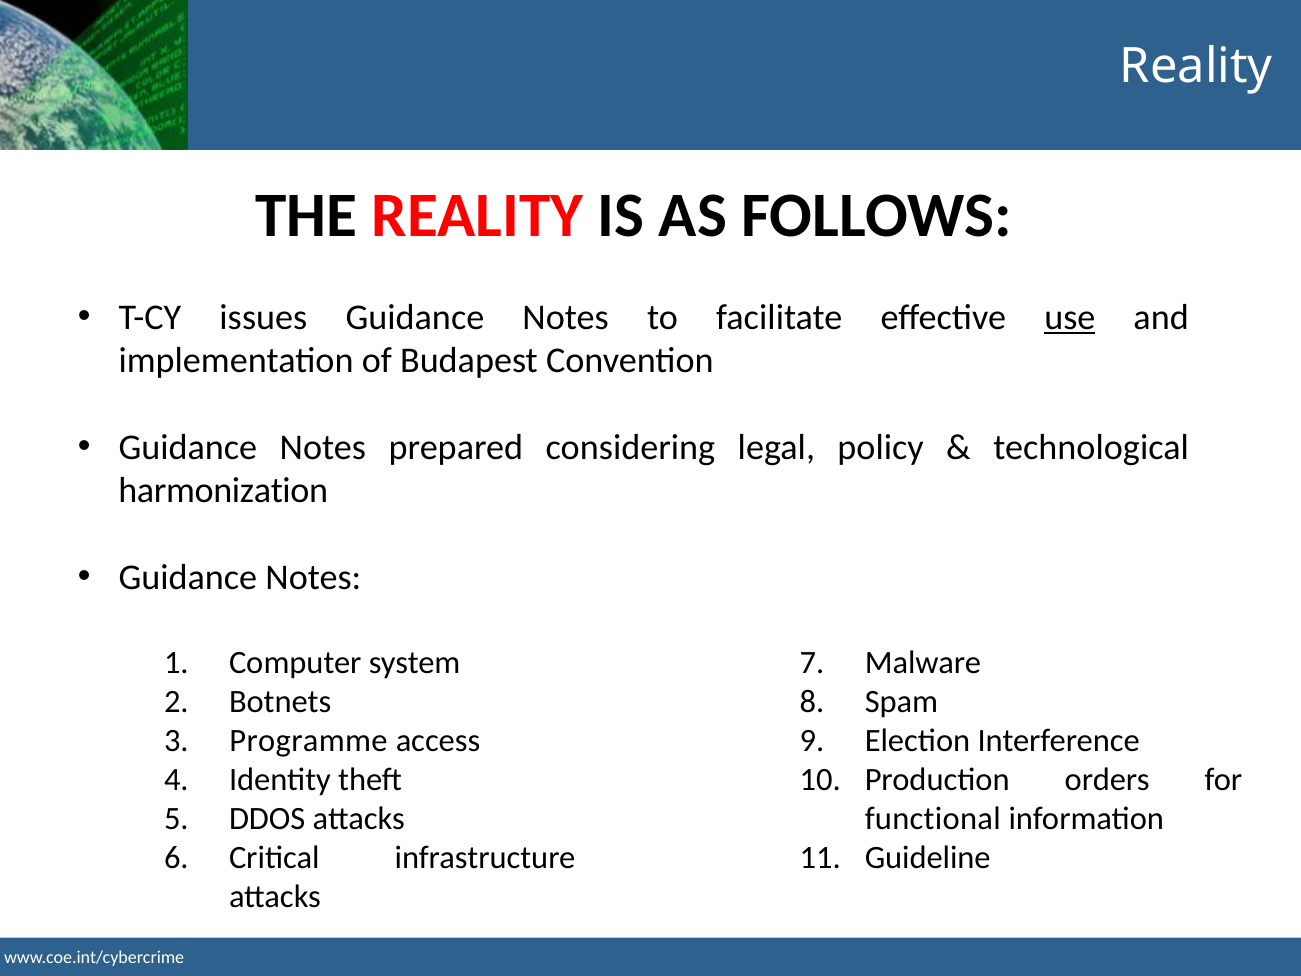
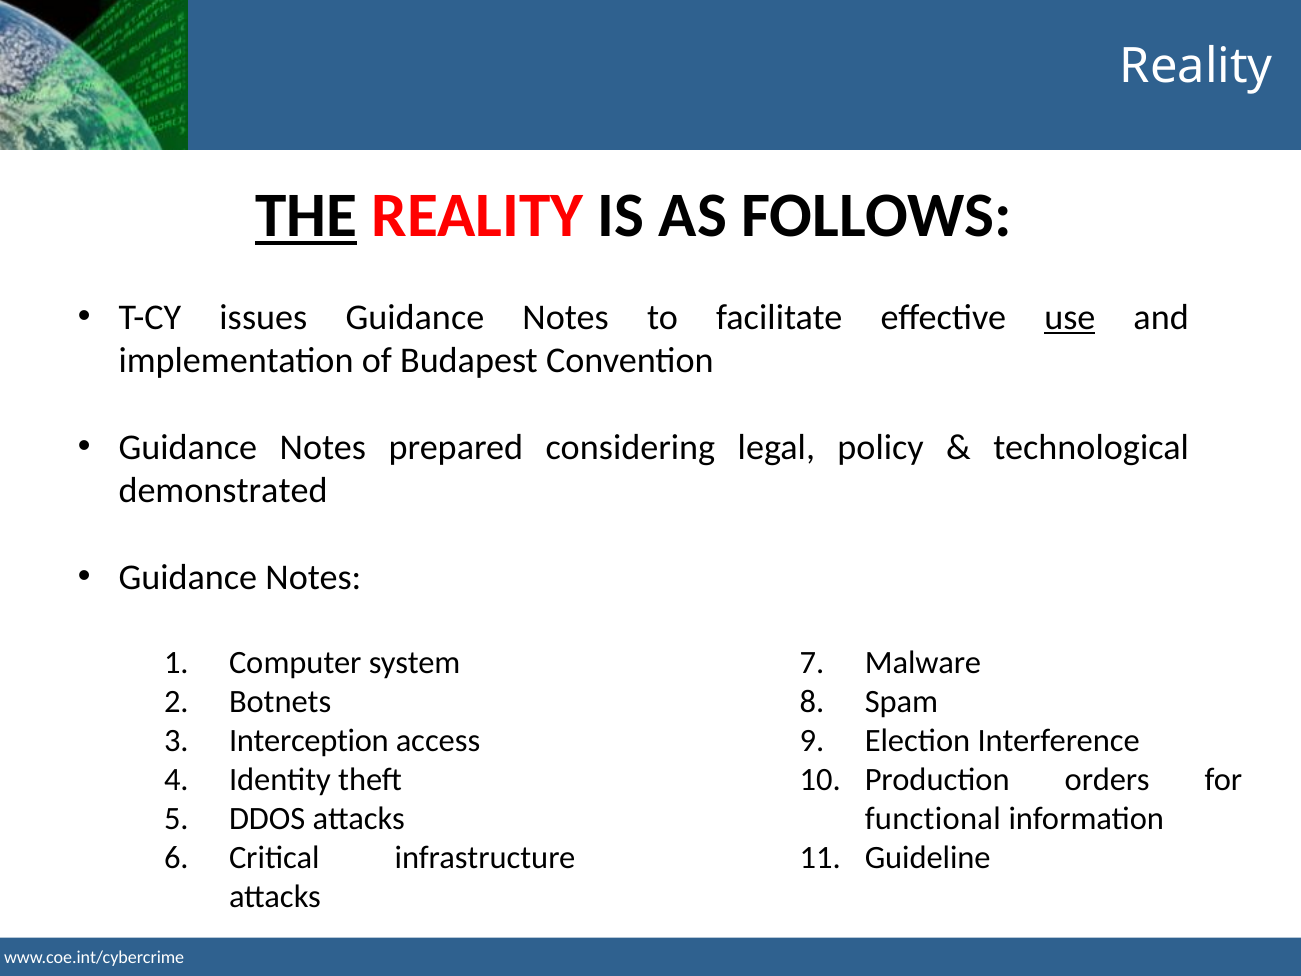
THE underline: none -> present (306, 216)
harmonization: harmonization -> demonstrated (223, 491)
Programme: Programme -> Interception (309, 740)
